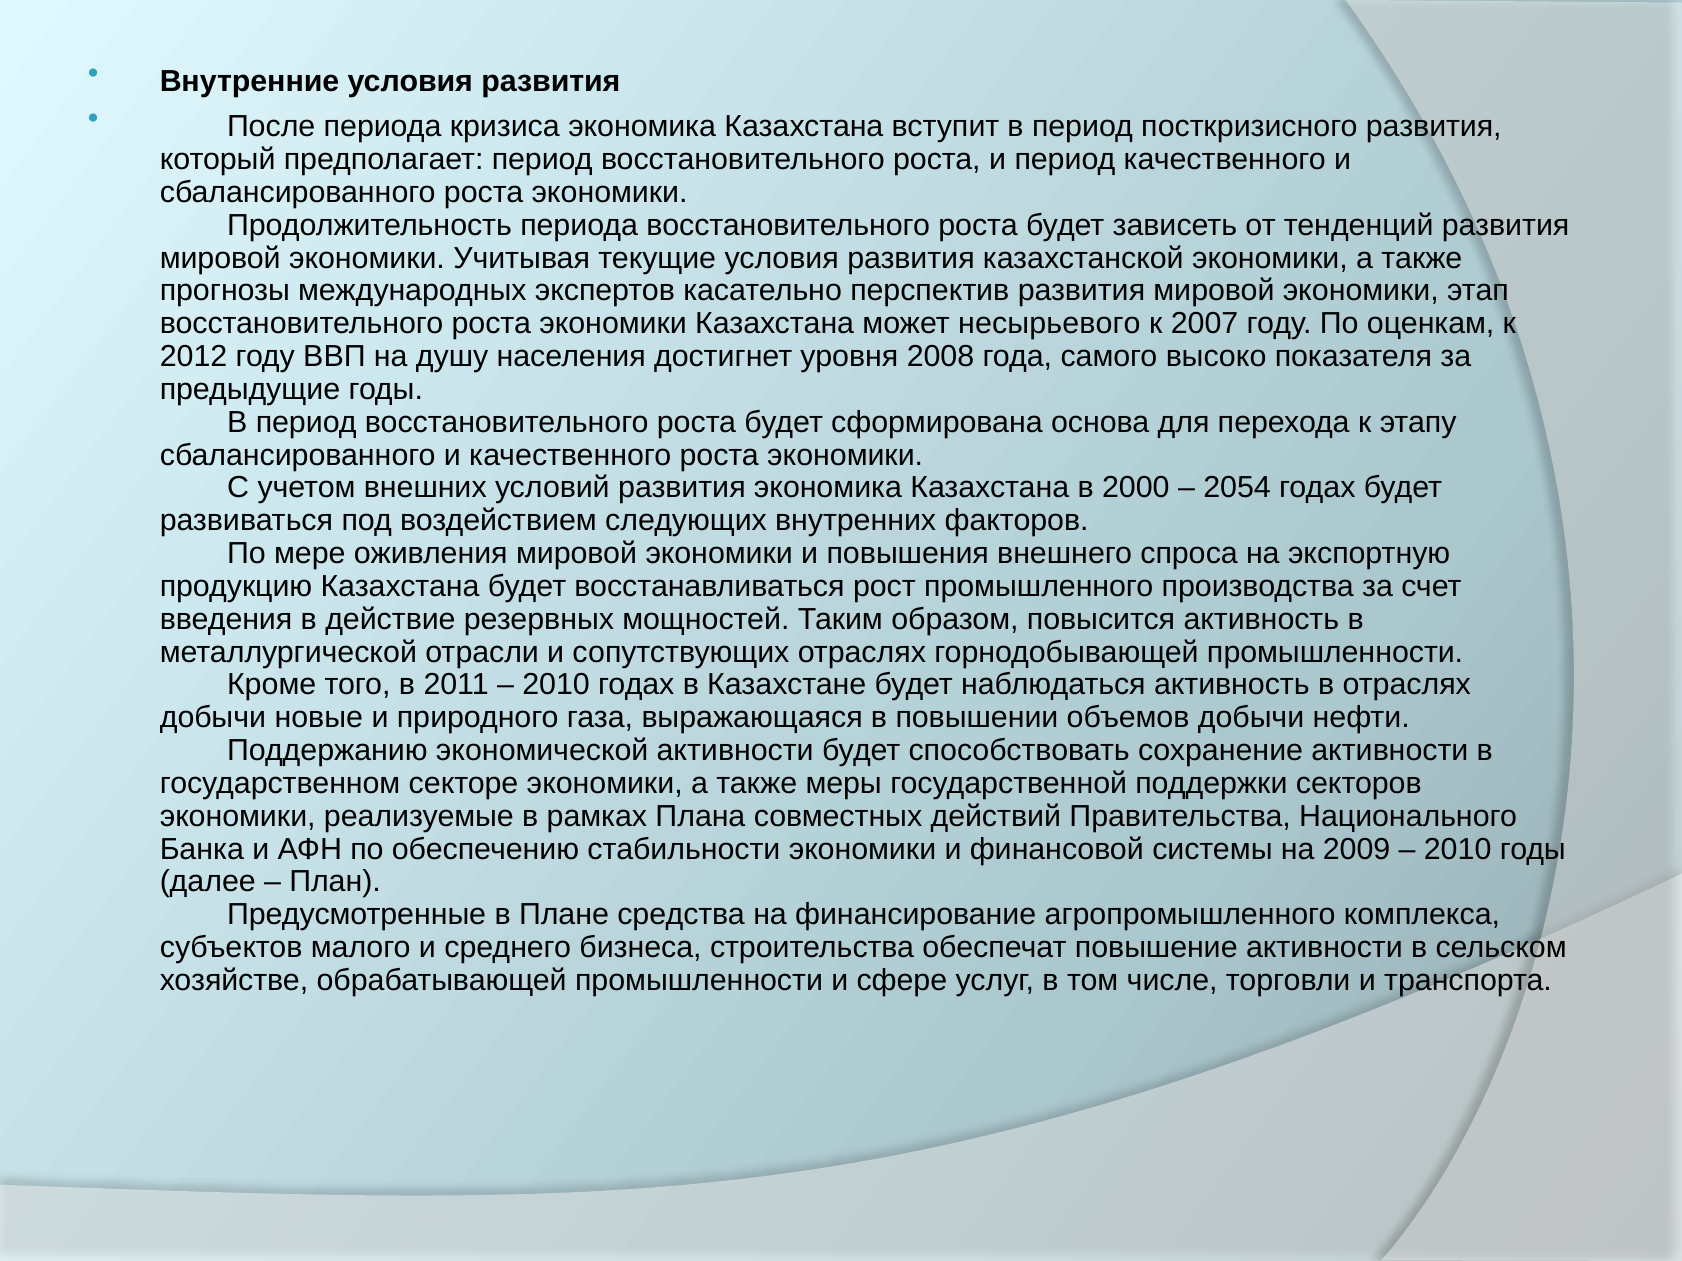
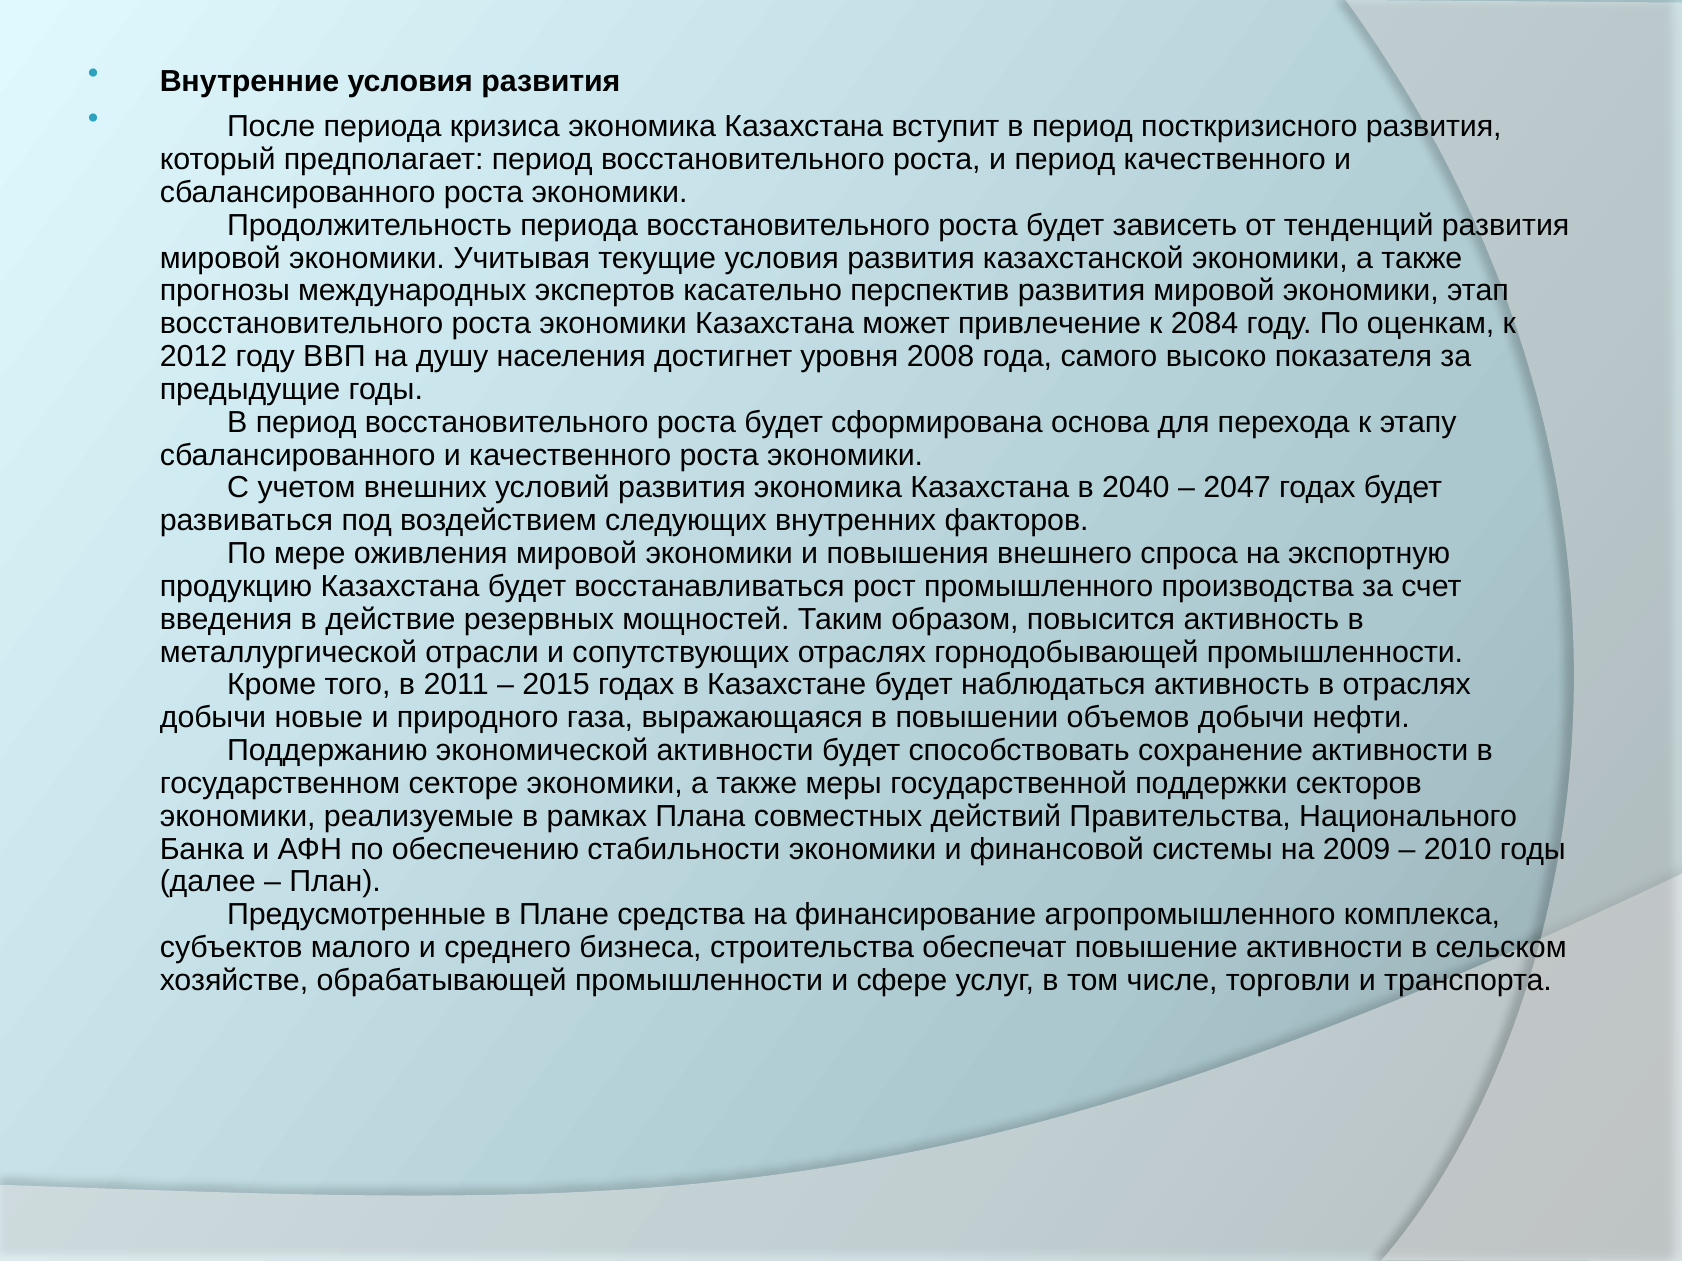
несырьевого: несырьевого -> привлечение (1050, 324)
2007: 2007 -> 2084 (1205, 324)
2000: 2000 -> 2040 (1136, 488)
2054: 2054 -> 2047 (1237, 488)
2010: 2010 -> 2015 (556, 685)
